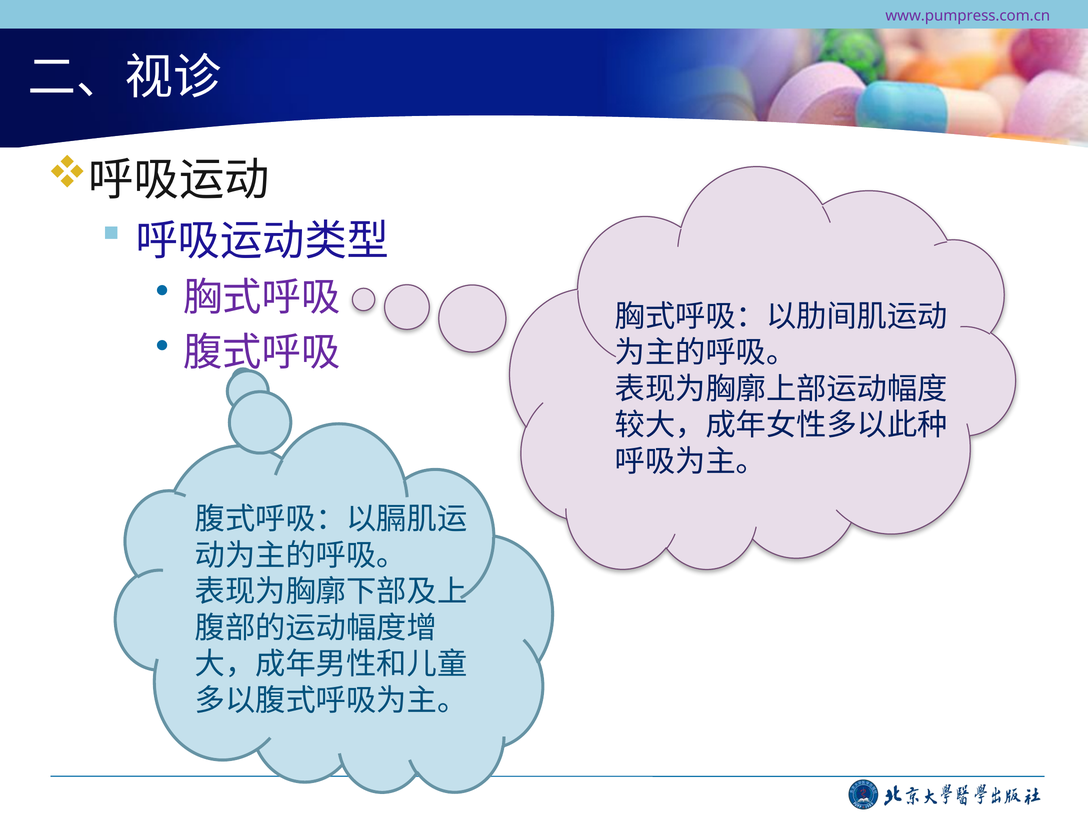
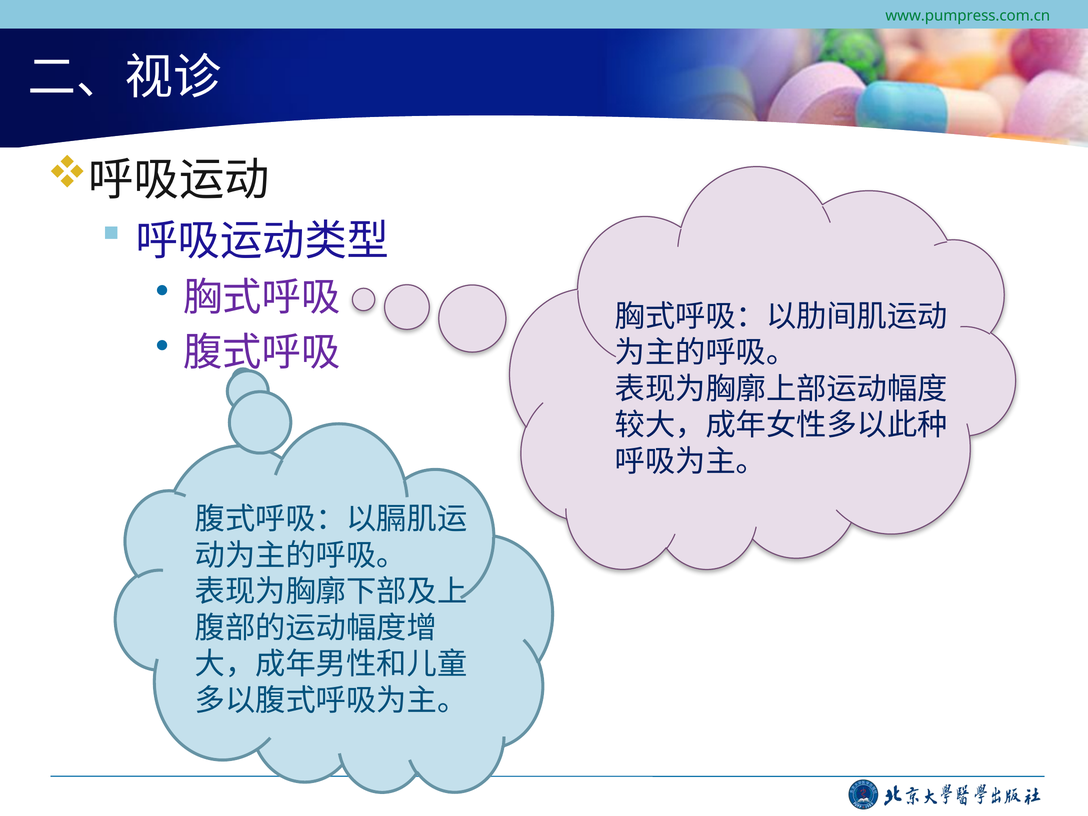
www.pumpress.com.cn colour: purple -> green (968, 16)
